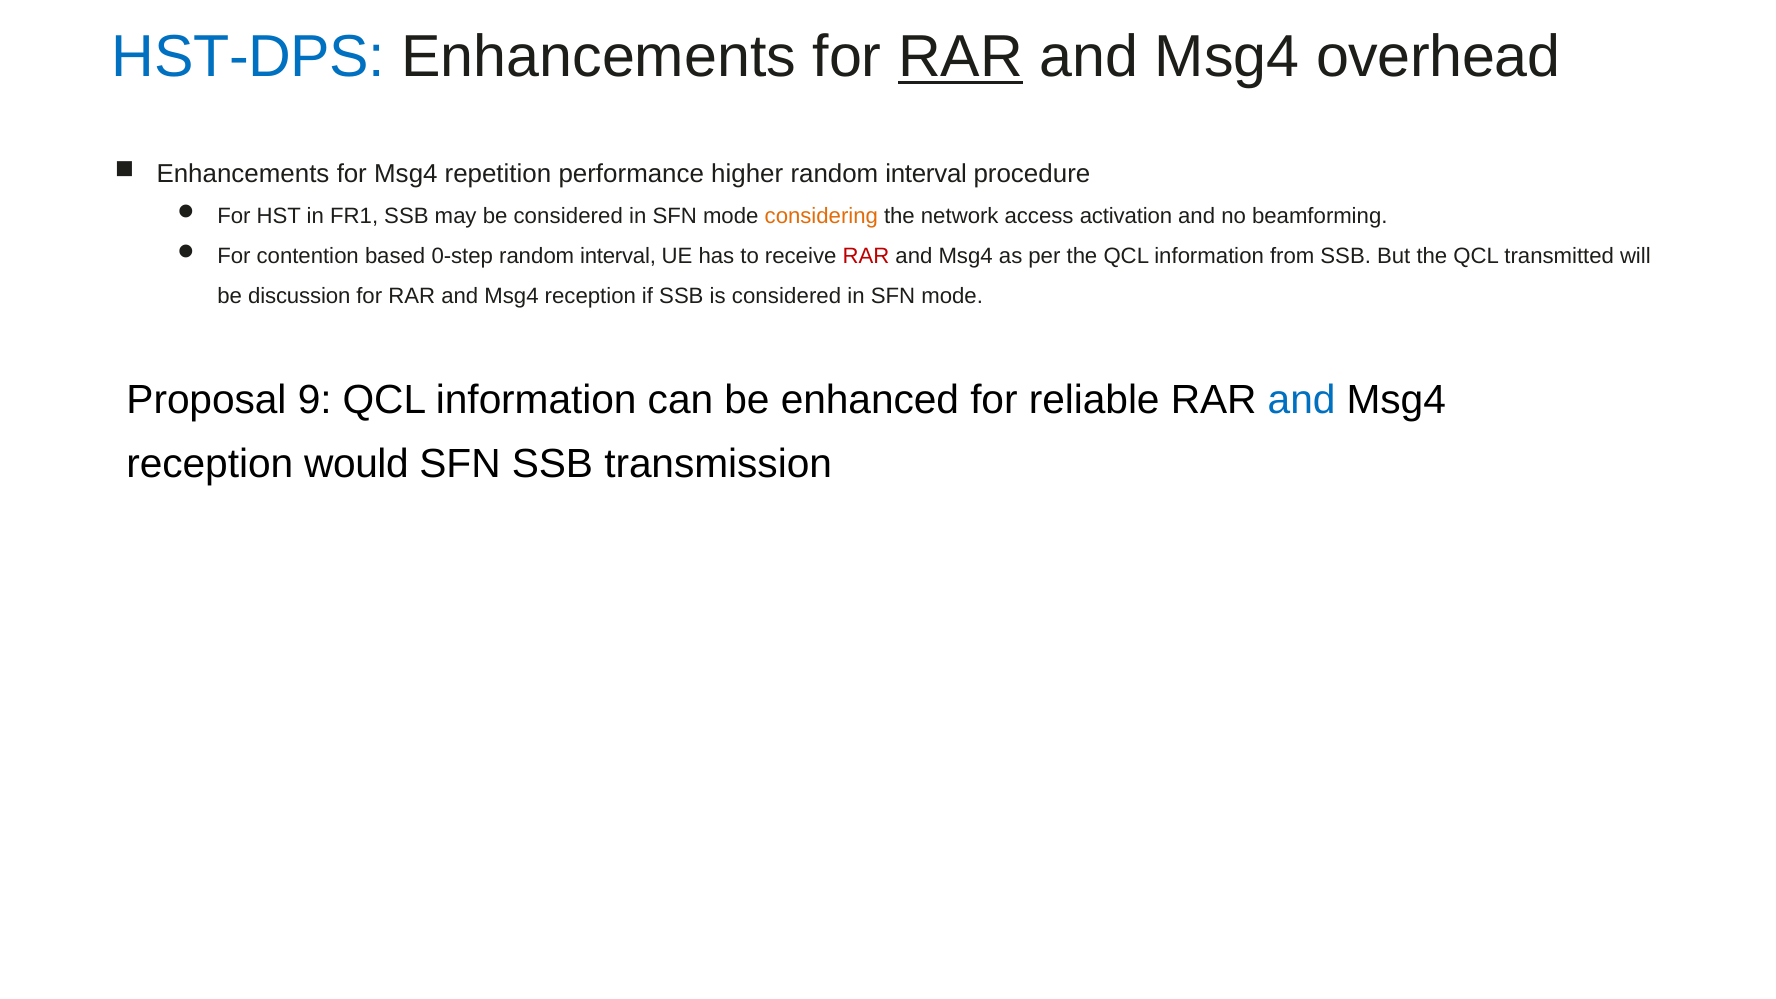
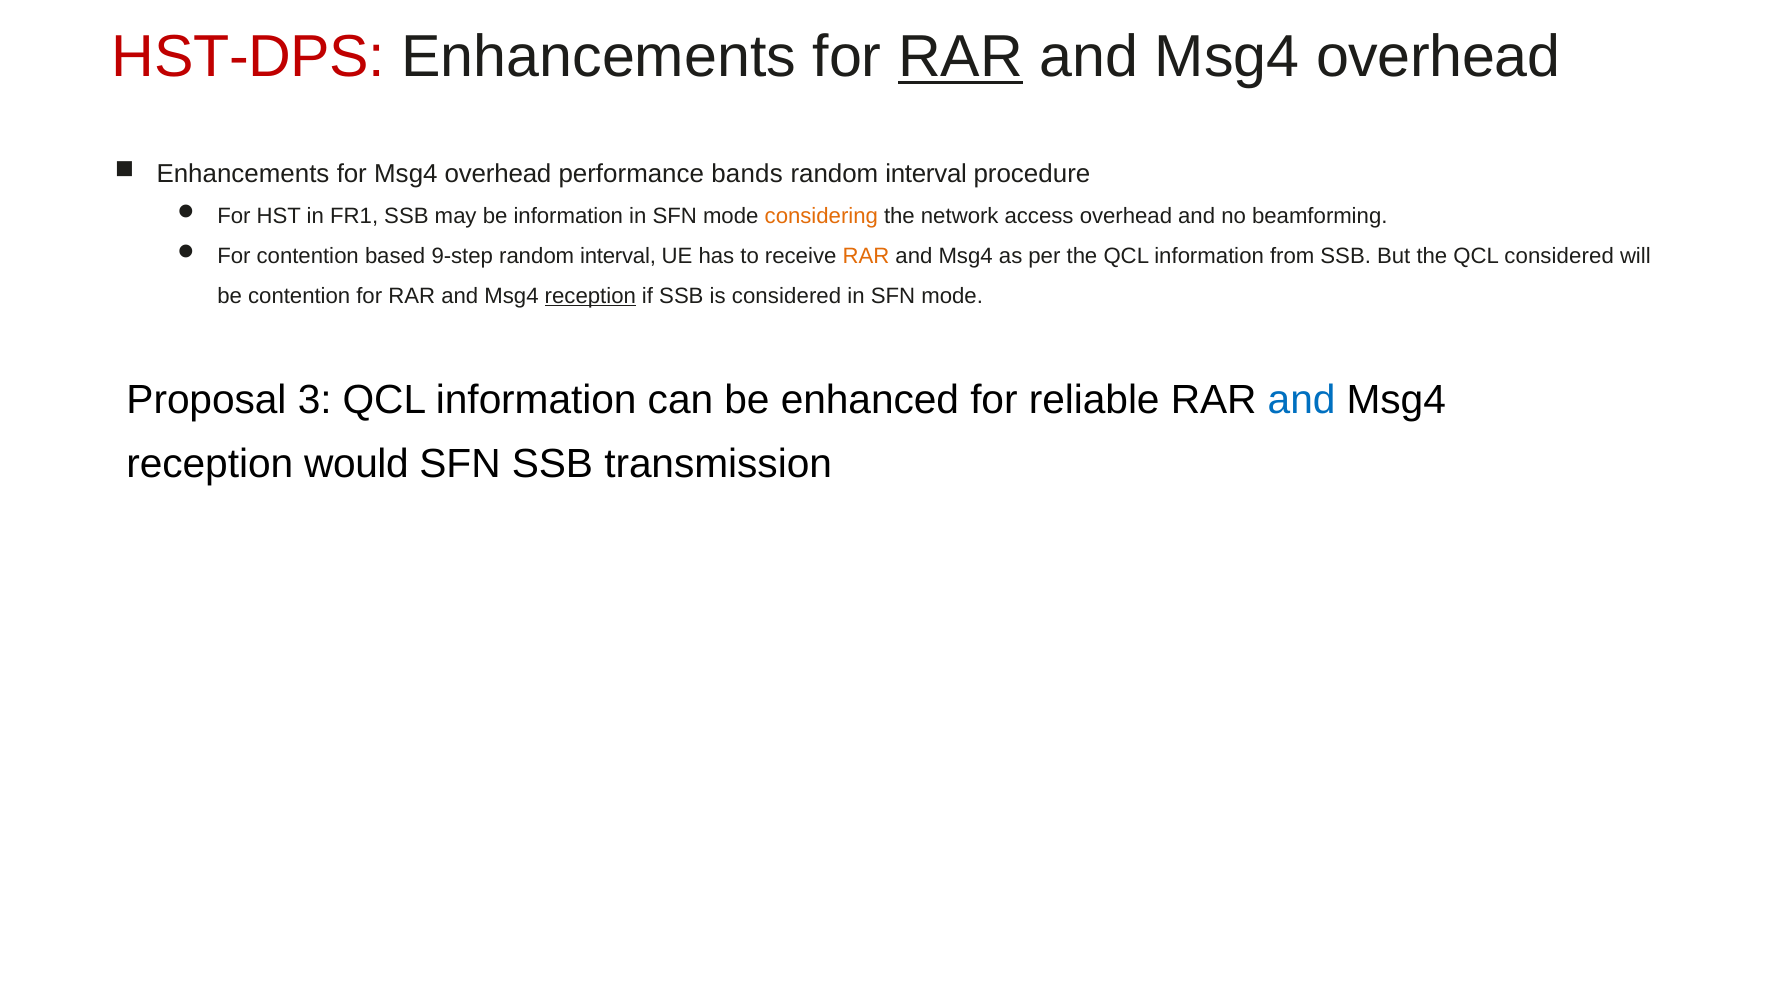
HST-DPS colour: blue -> red (249, 57)
for Msg4 repetition: repetition -> overhead (498, 174)
higher: higher -> bands (747, 174)
be considered: considered -> information (568, 216)
access activation: activation -> overhead (1126, 216)
0-step: 0-step -> 9-step (462, 256)
RAR colour: red -> orange (866, 256)
QCL transmitted: transmitted -> considered (1559, 256)
be discussion: discussion -> contention (299, 296)
reception underline: none -> present (590, 296)
9: 9 -> 3 (315, 400)
